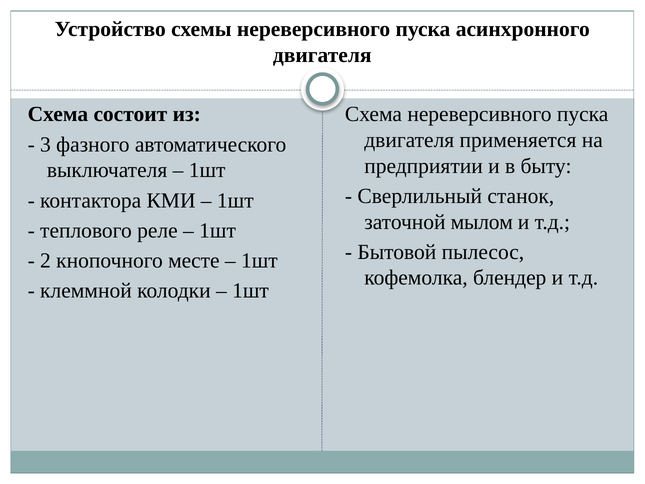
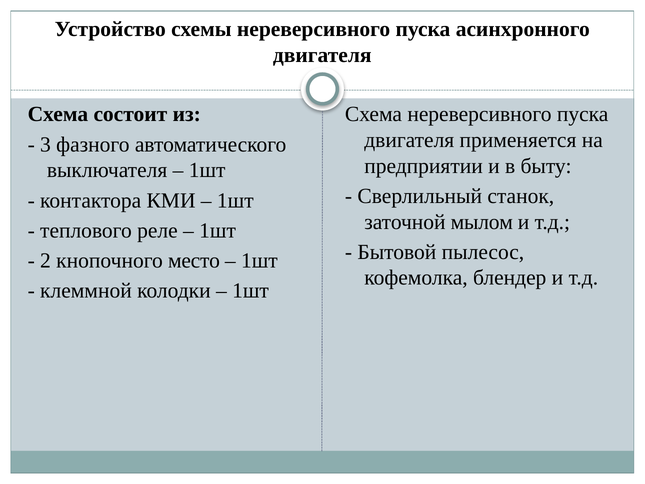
месте: месте -> место (194, 261)
